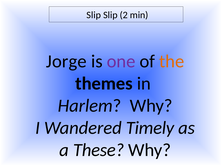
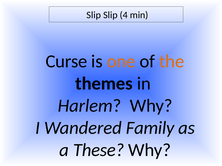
2: 2 -> 4 (124, 15)
Jorge: Jorge -> Curse (66, 62)
one colour: purple -> orange (121, 62)
Timely: Timely -> Family (150, 128)
